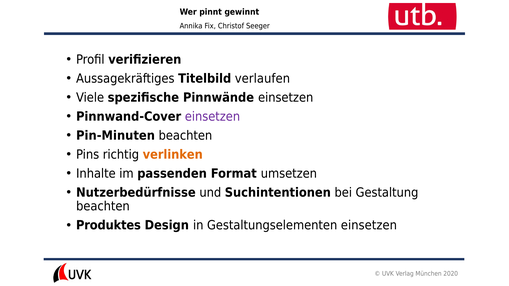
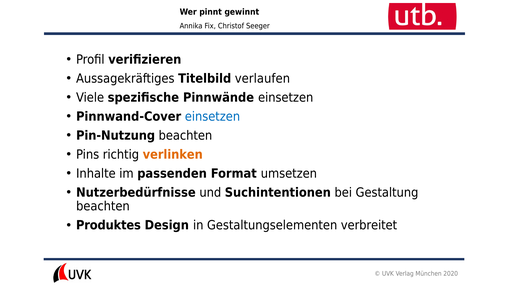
einsetzen colour: purple -> blue (212, 117)
Pin-Minuten: Pin-Minuten -> Pin-Nutzung (116, 136)
Gestaltungselementen einsetzen: einsetzen -> verbreitet (369, 226)
